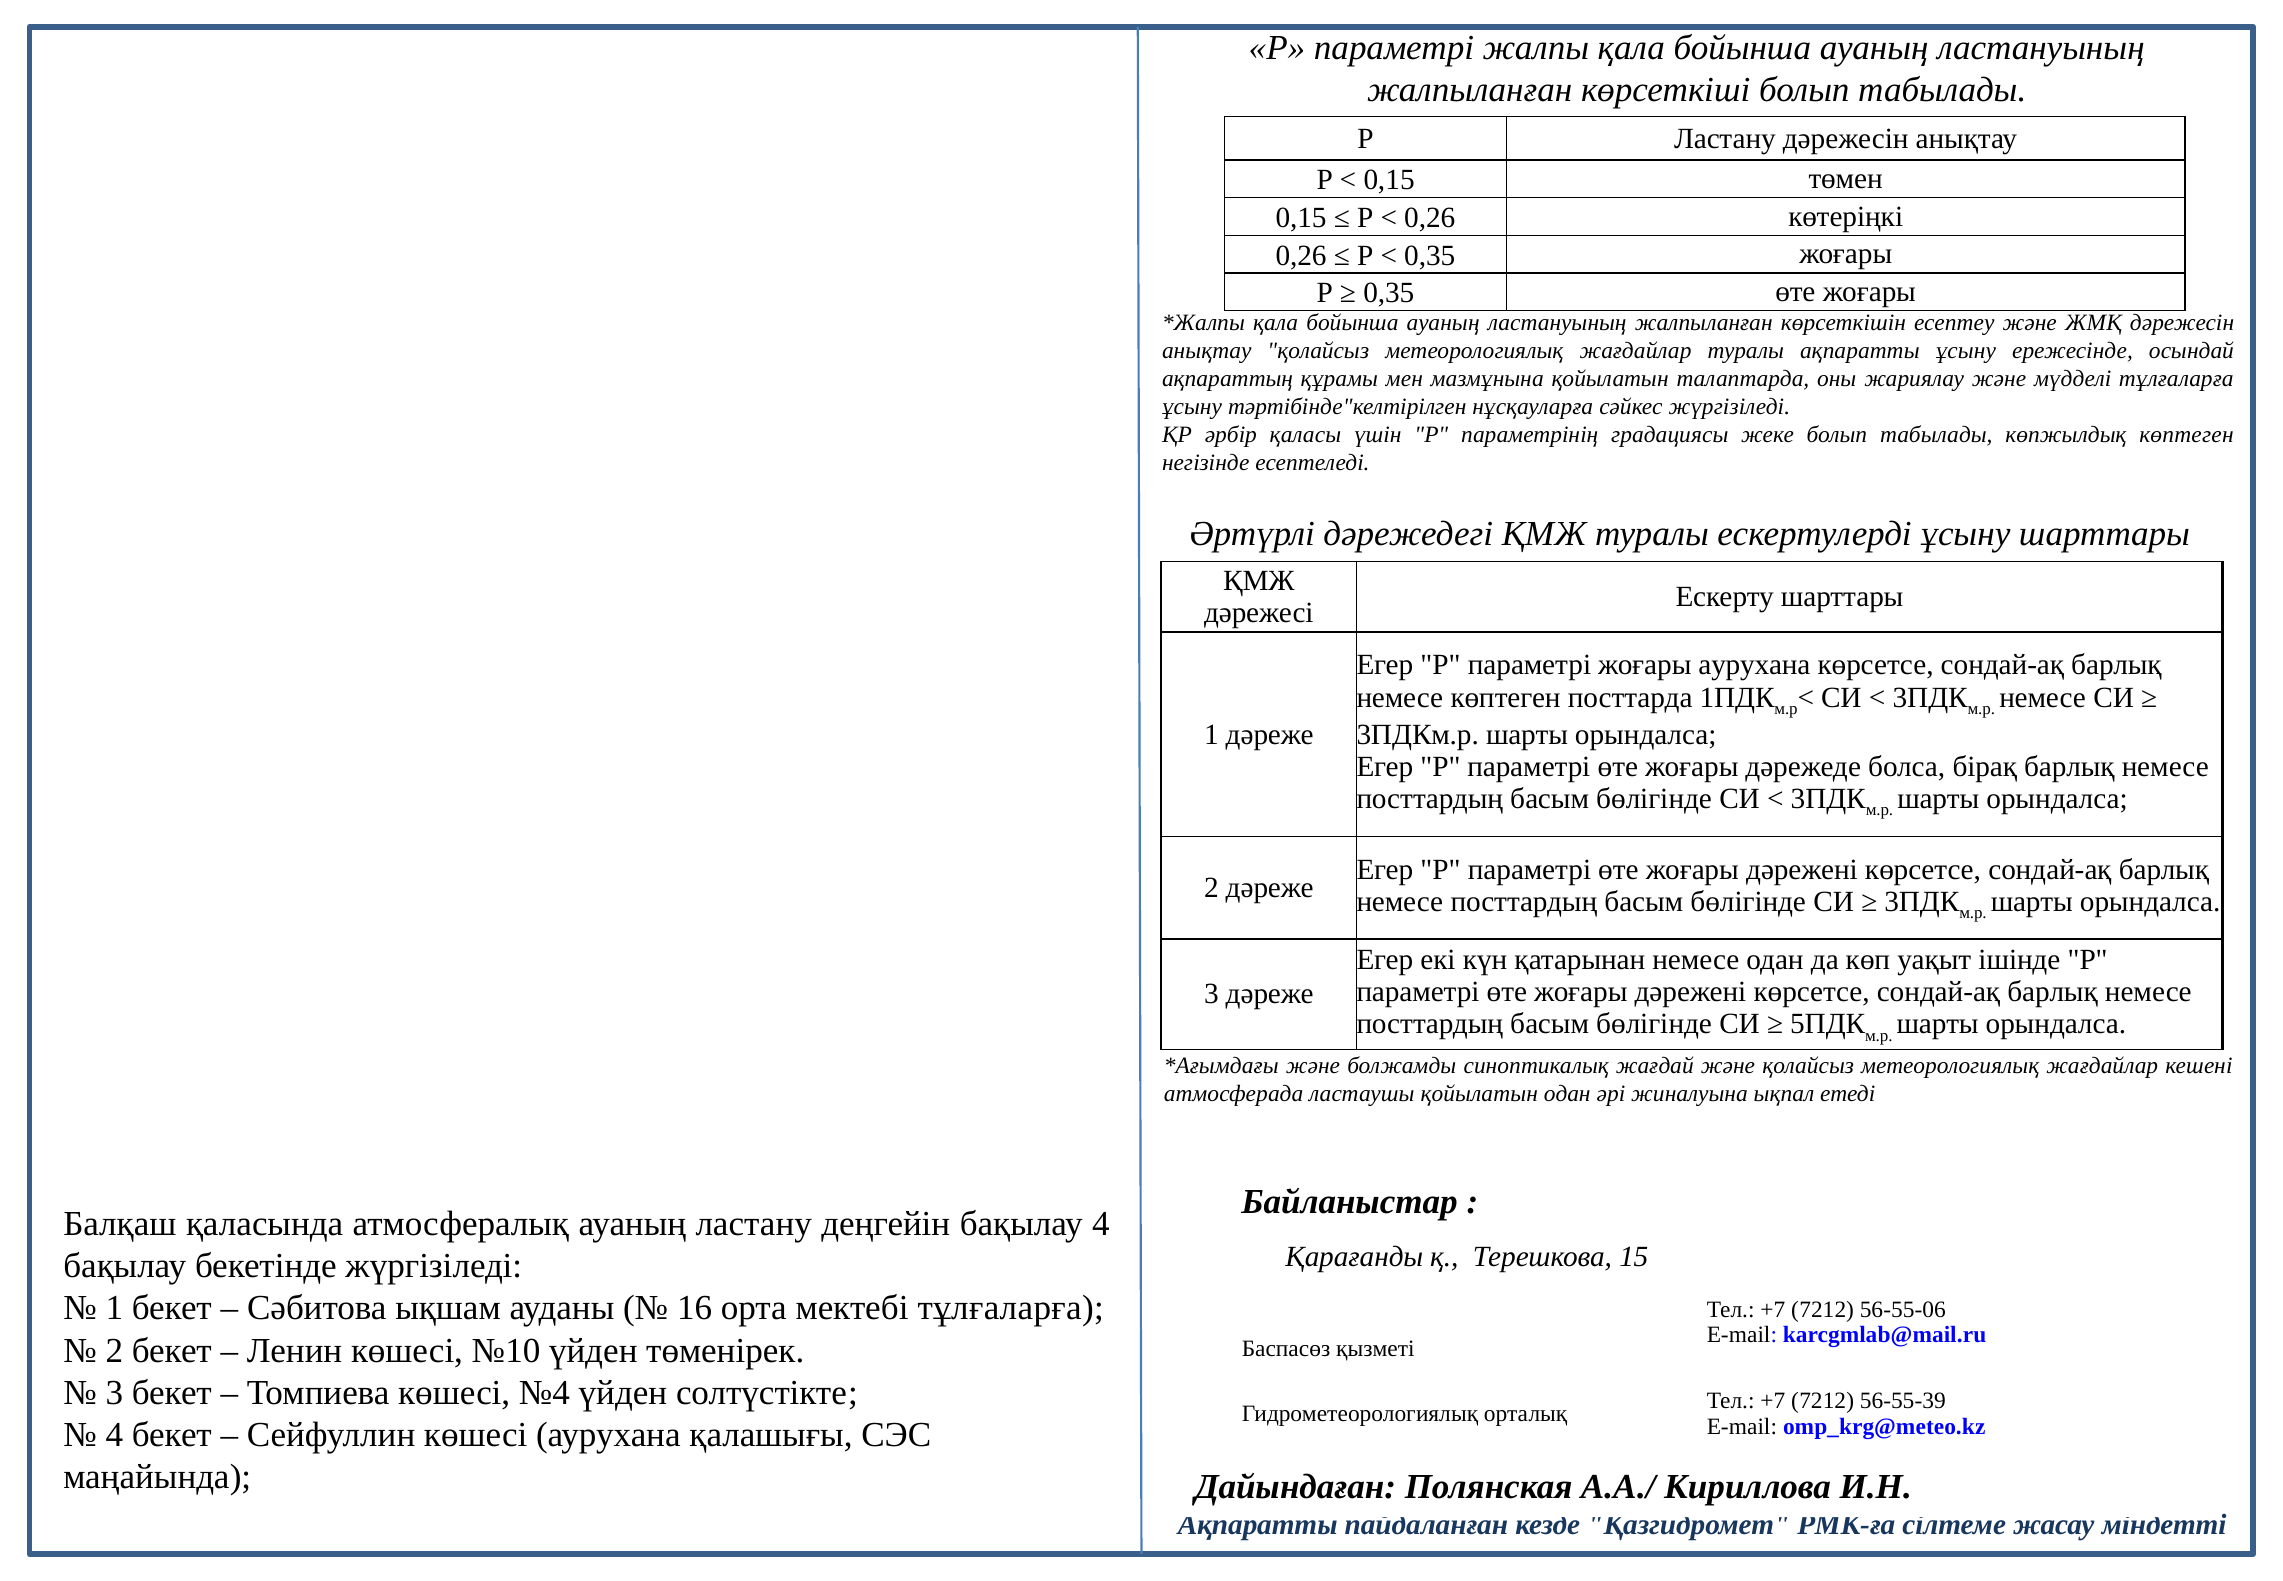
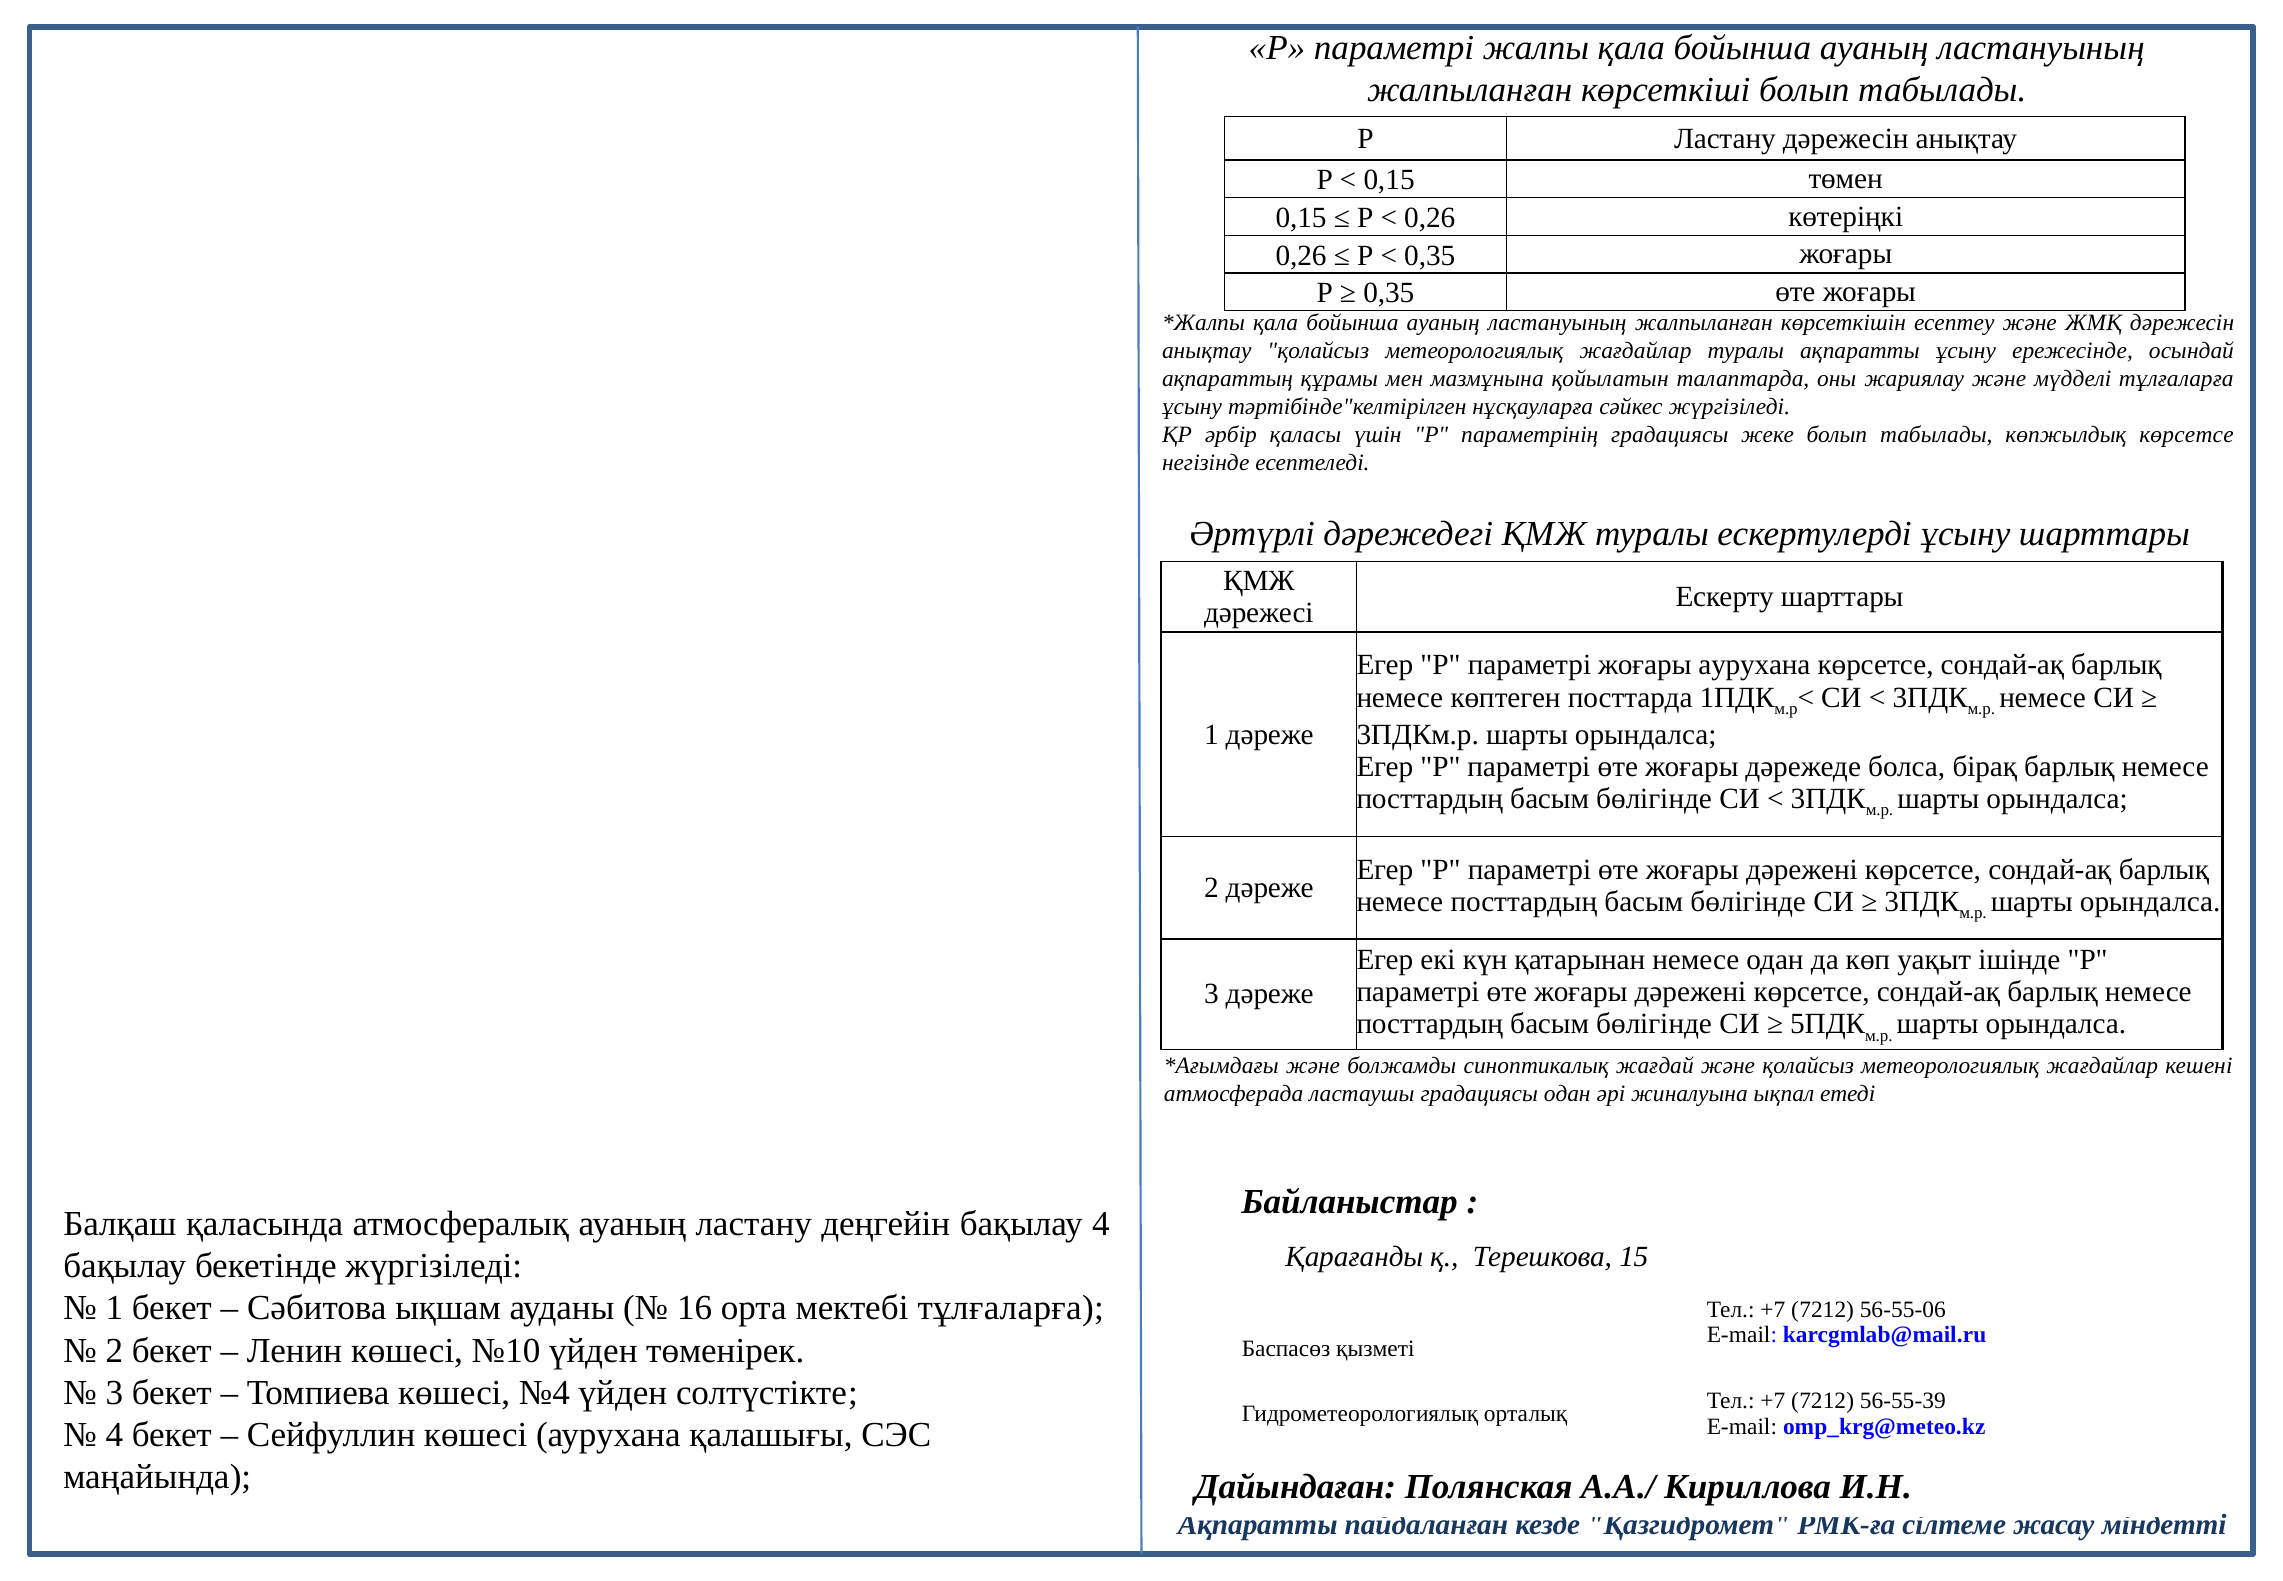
көпжылдық көптеген: көптеген -> көрсетсе (2186, 435)
ластаушы қойылатын: қойылатын -> градациясы (1479, 1094)
